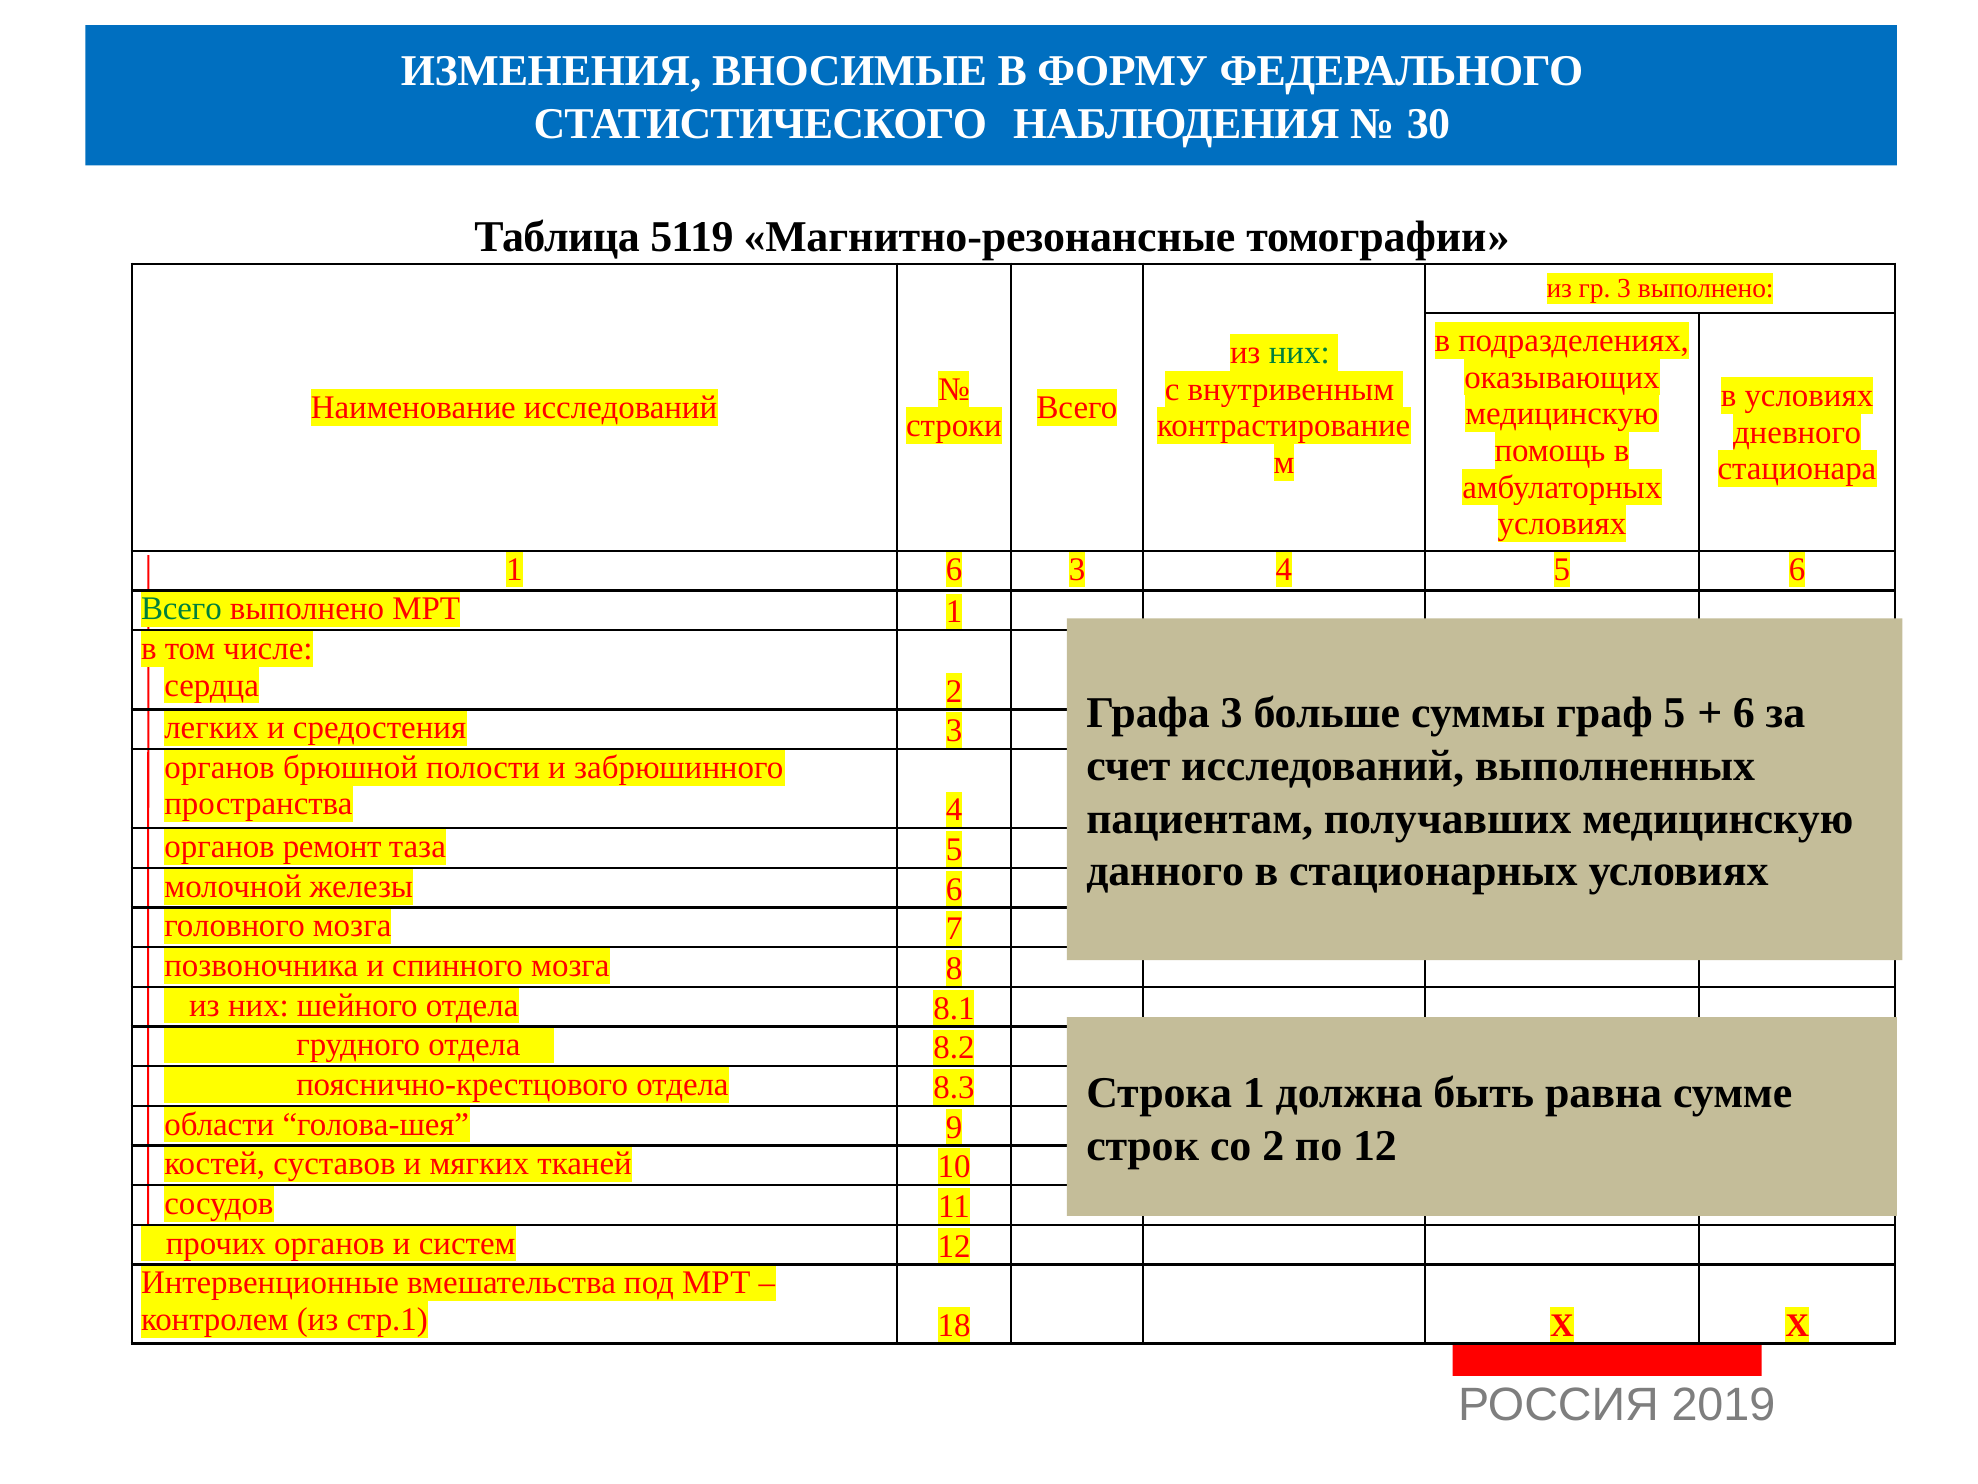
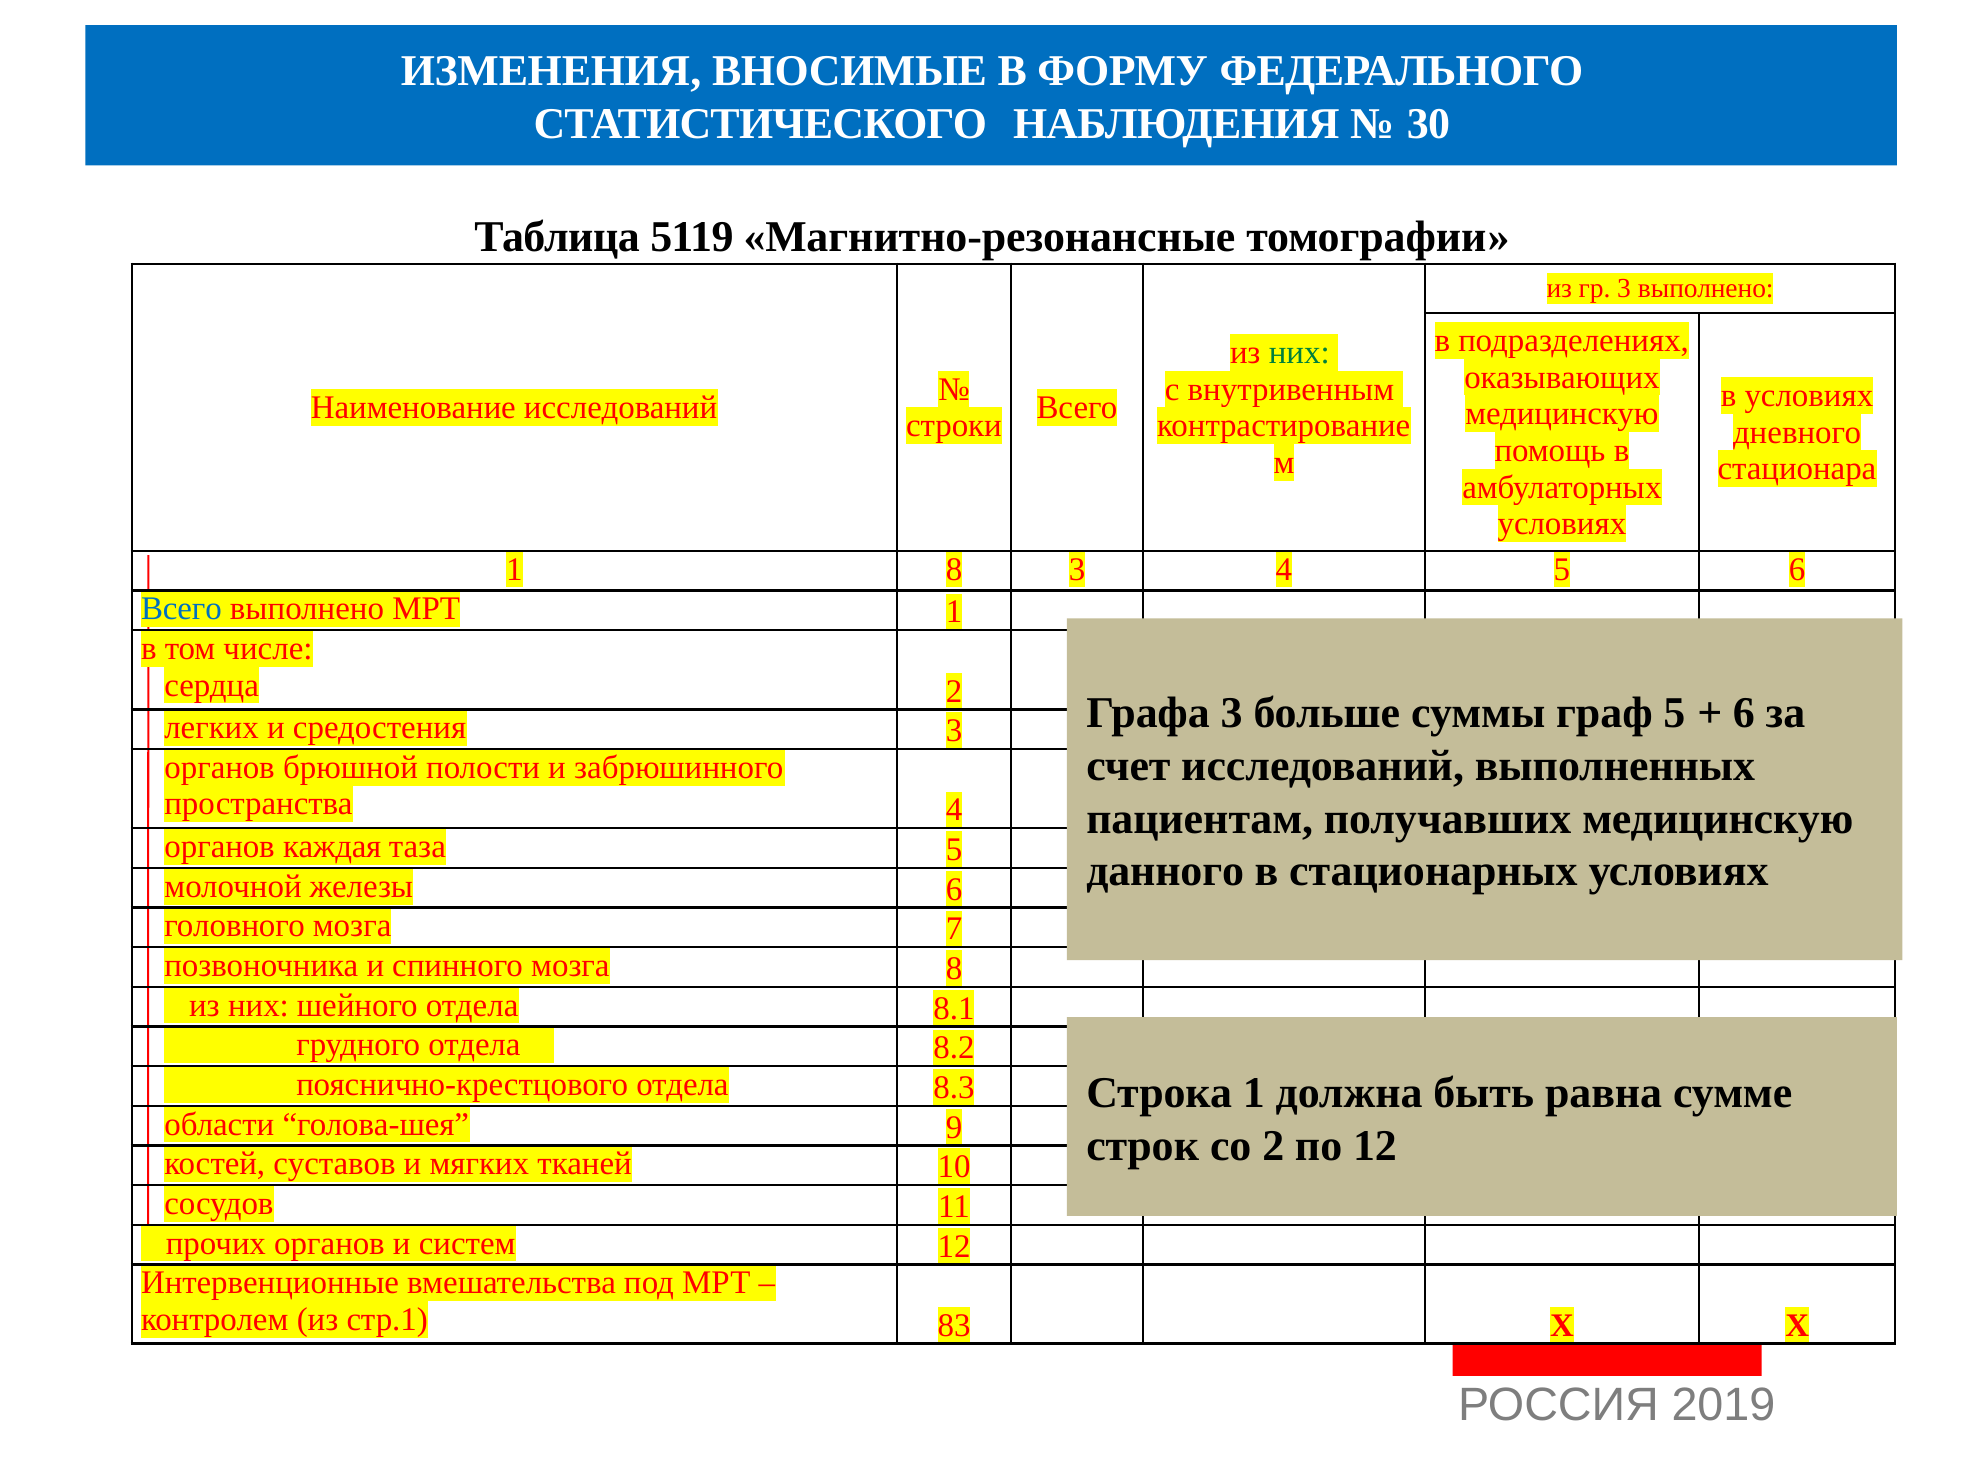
1 6: 6 -> 8 (954, 569)
Всего colour: green -> blue (182, 609)
ремонт: ремонт -> каждая (332, 846)
18: 18 -> 83 (954, 1325)
